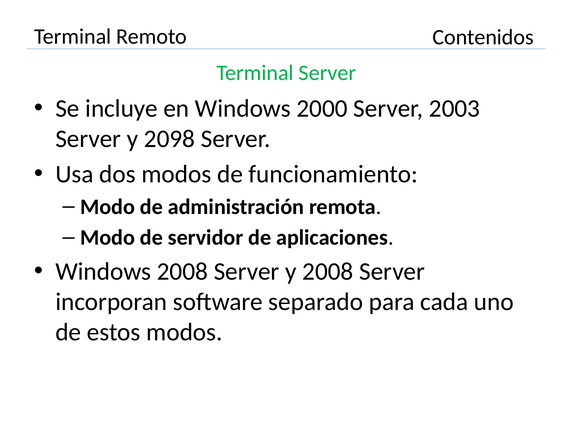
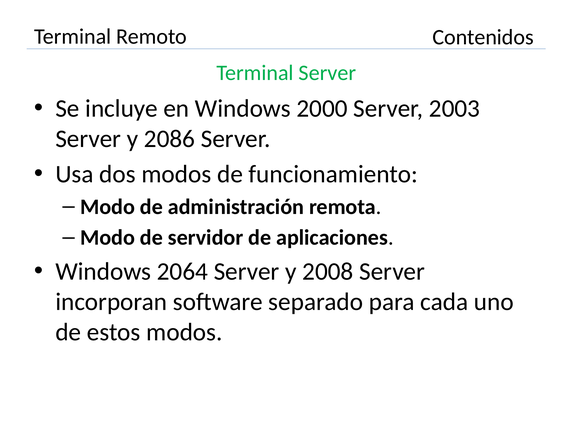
2098: 2098 -> 2086 (170, 139)
Windows 2008: 2008 -> 2064 (182, 271)
